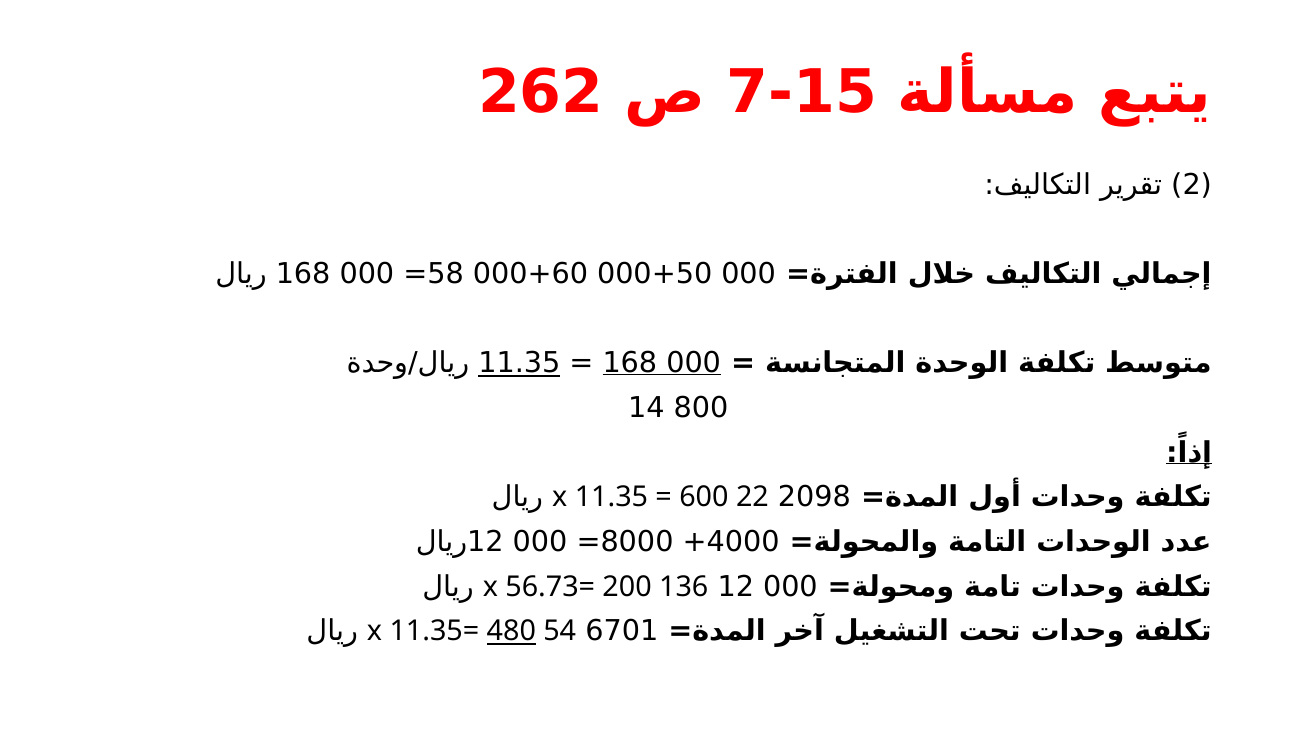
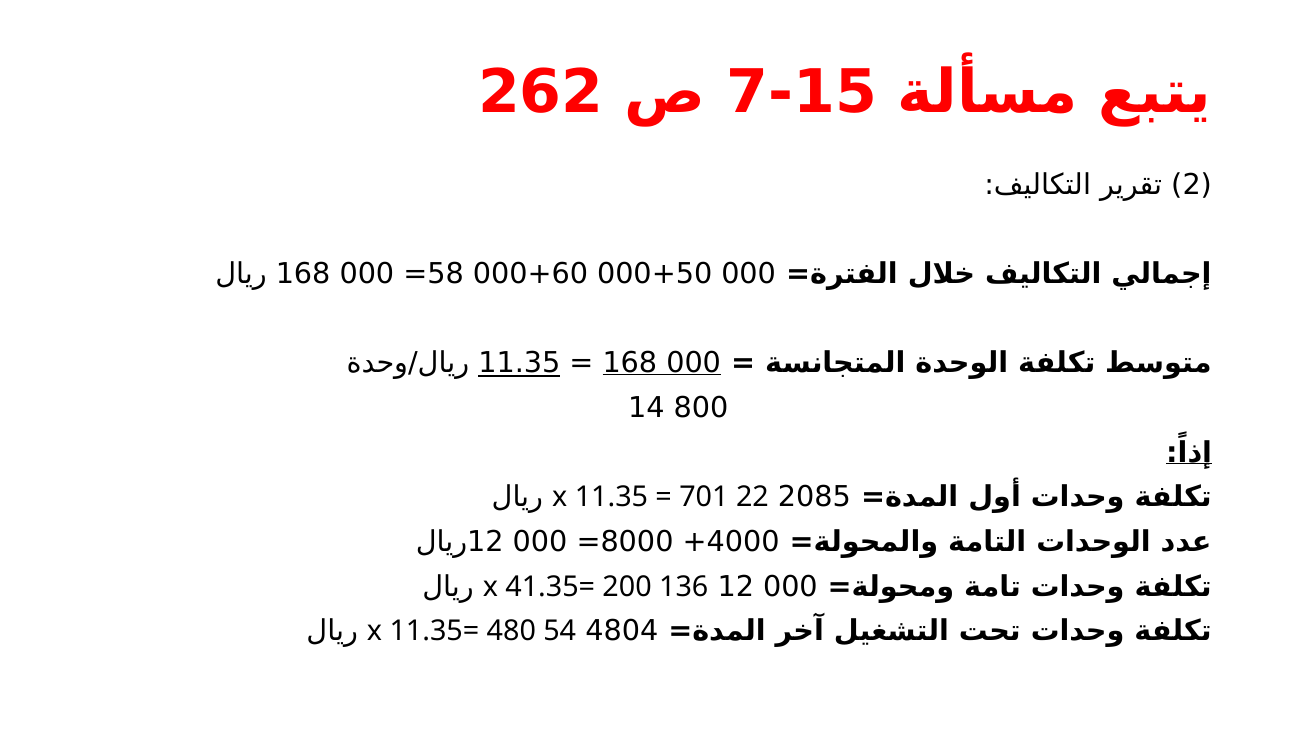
2098: 2098 -> 2085 (814, 497)
600: 600 -> 701 (704, 497)
56.73=: 56.73= -> 41.35= (550, 587)
6701: 6701 -> 4804 (622, 631)
480 underline: present -> none (511, 631)
